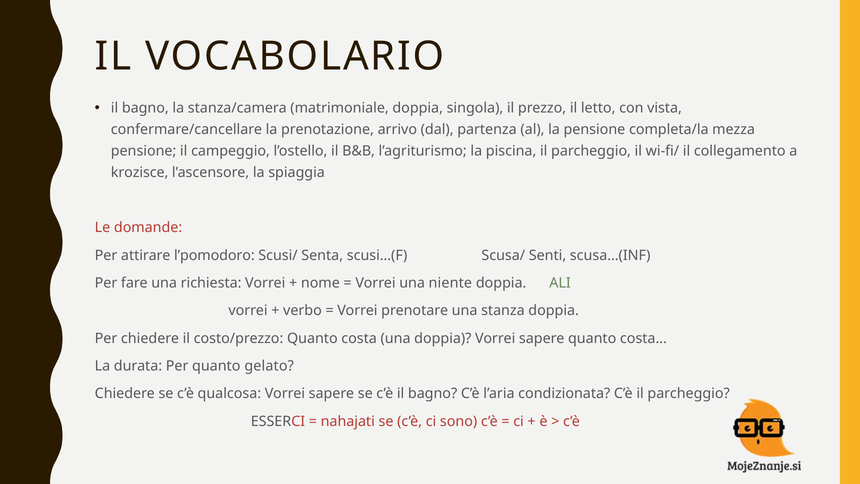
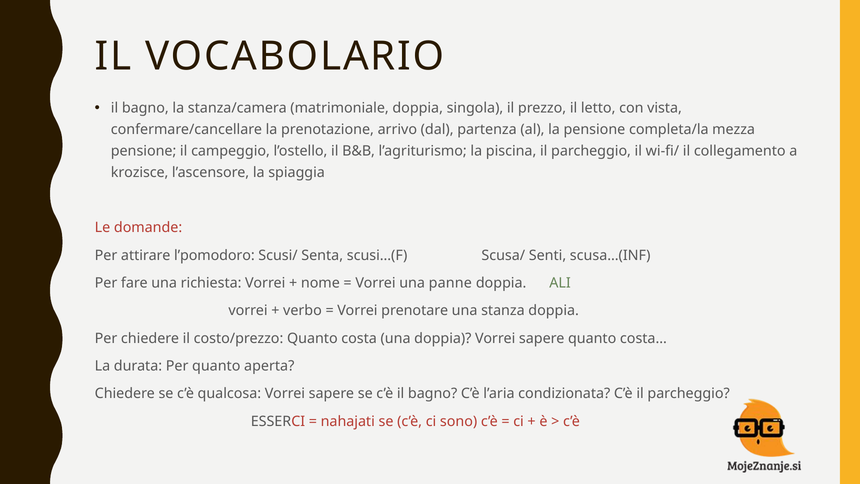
niente: niente -> panne (450, 283)
gelato: gelato -> aperta (269, 366)
